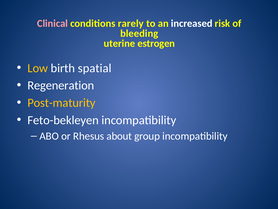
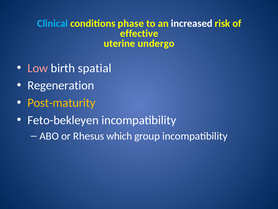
Clinical colour: pink -> light blue (53, 23)
rarely: rarely -> phase (131, 23)
bleeding: bleeding -> effective (139, 33)
estrogen: estrogen -> undergo (156, 43)
Low colour: yellow -> pink (38, 68)
about: about -> which (119, 136)
